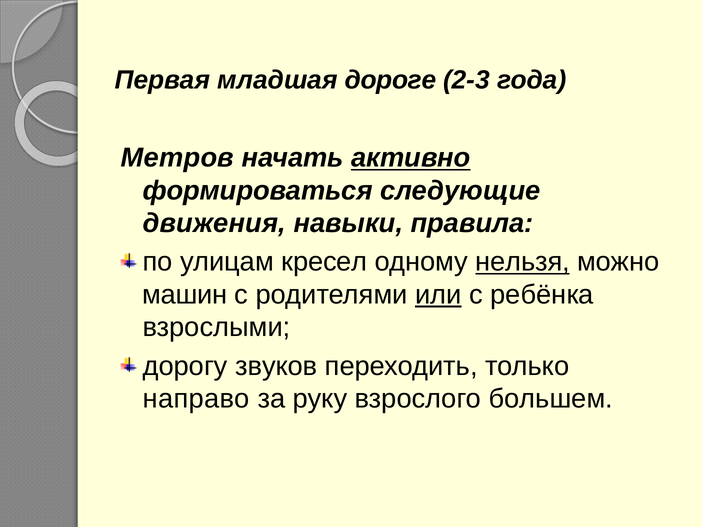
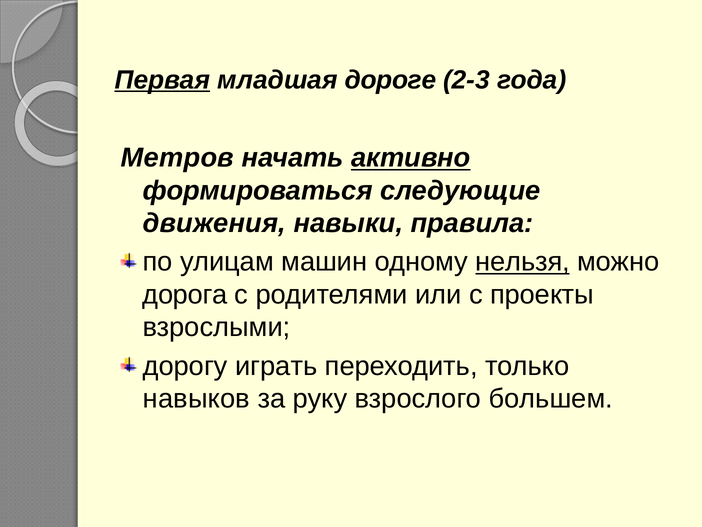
Первая underline: none -> present (162, 80)
кресел: кресел -> машин (324, 262)
машин: машин -> дорога (185, 294)
или underline: present -> none (438, 294)
ребёнка: ребёнка -> проекты (542, 294)
звуков: звуков -> играть (276, 366)
направо: направо -> навыков (196, 398)
